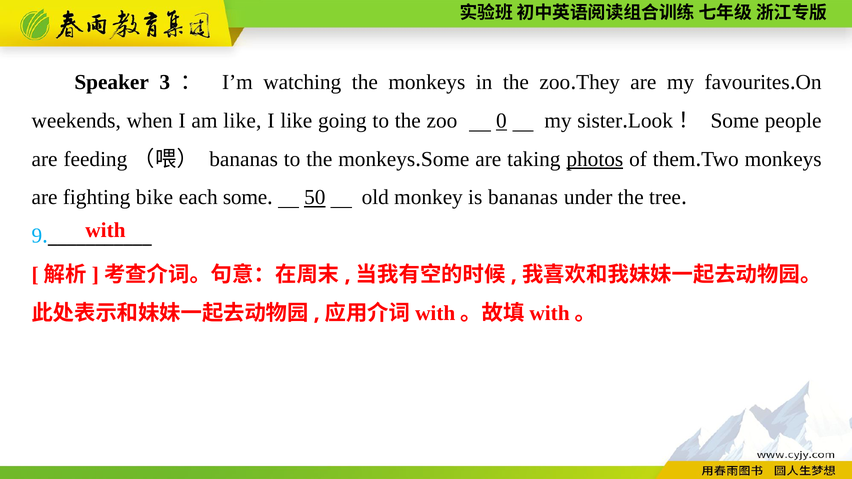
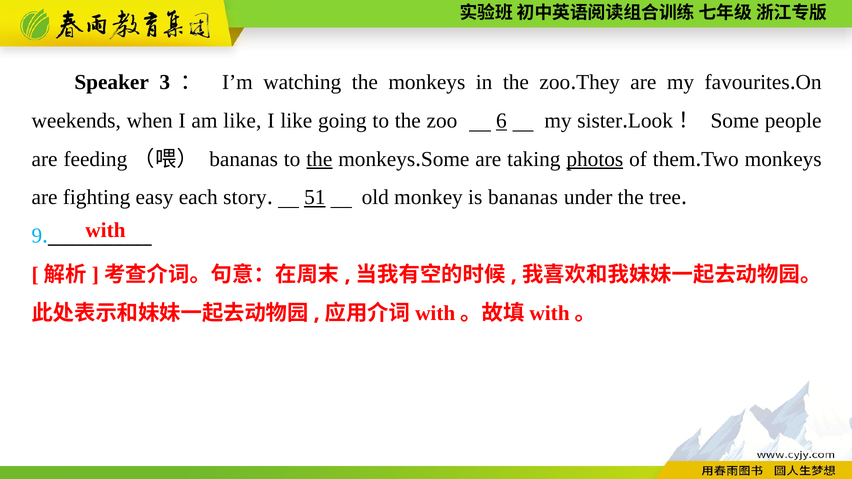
0: 0 -> 6 (501, 121)
the underline: none -> present (319, 159)
bike: bike -> easy (155, 197)
each some: some -> story (245, 197)
50: 50 -> 51 (315, 197)
